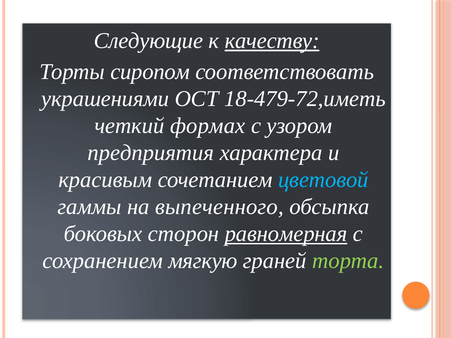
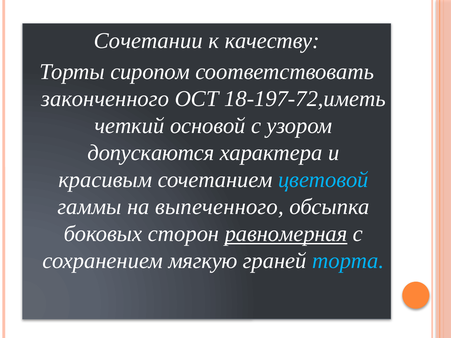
Следующие: Следующие -> Сочетании (148, 41)
качеству underline: present -> none (272, 41)
украшениями: украшениями -> законченного (105, 99)
18-479-72,иметь: 18-479-72,иметь -> 18-197-72,иметь (305, 99)
формах: формах -> основой (208, 126)
предприятия: предприятия -> допускаются (151, 153)
торта colour: light green -> light blue (348, 261)
